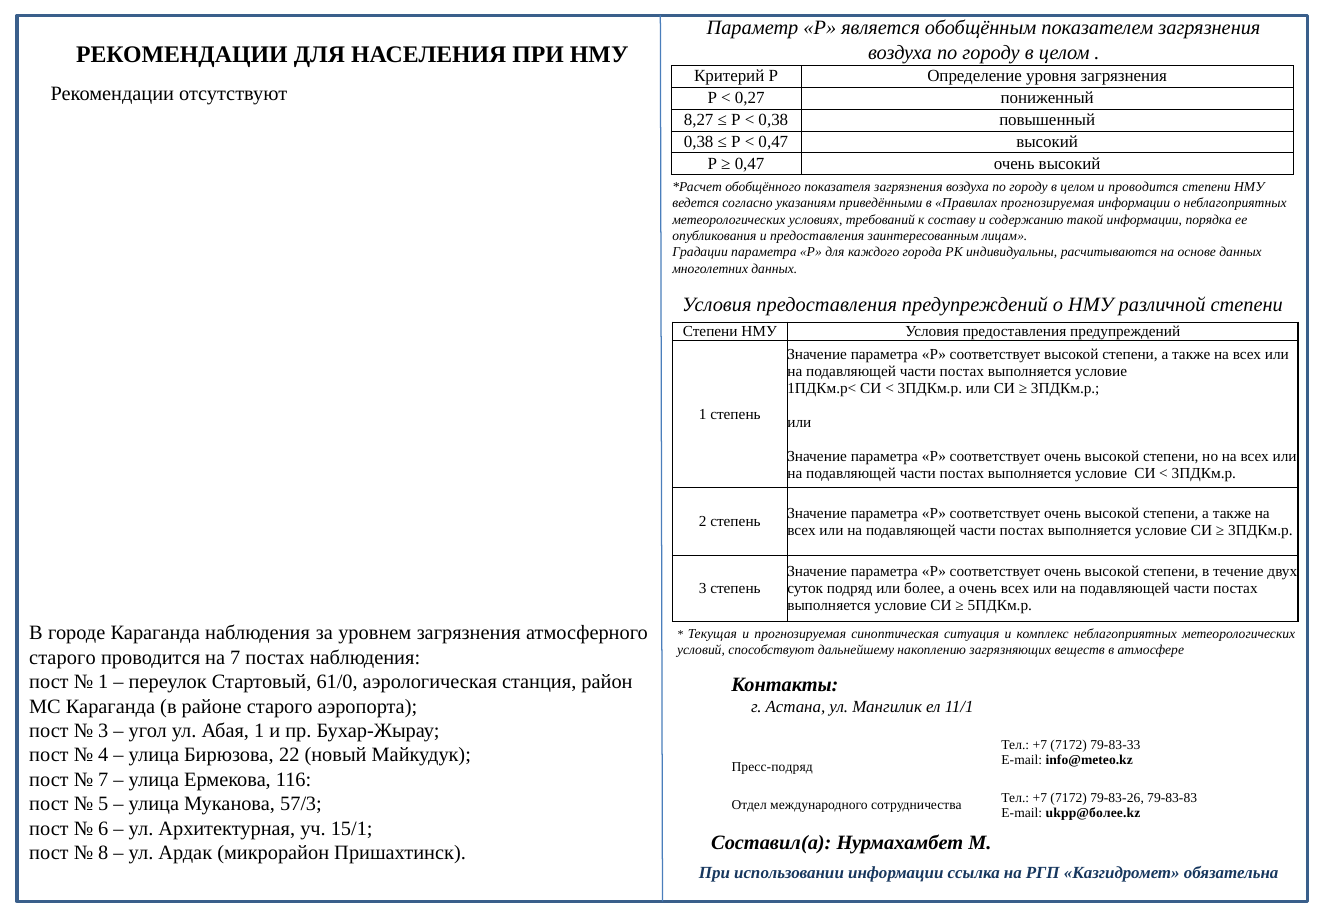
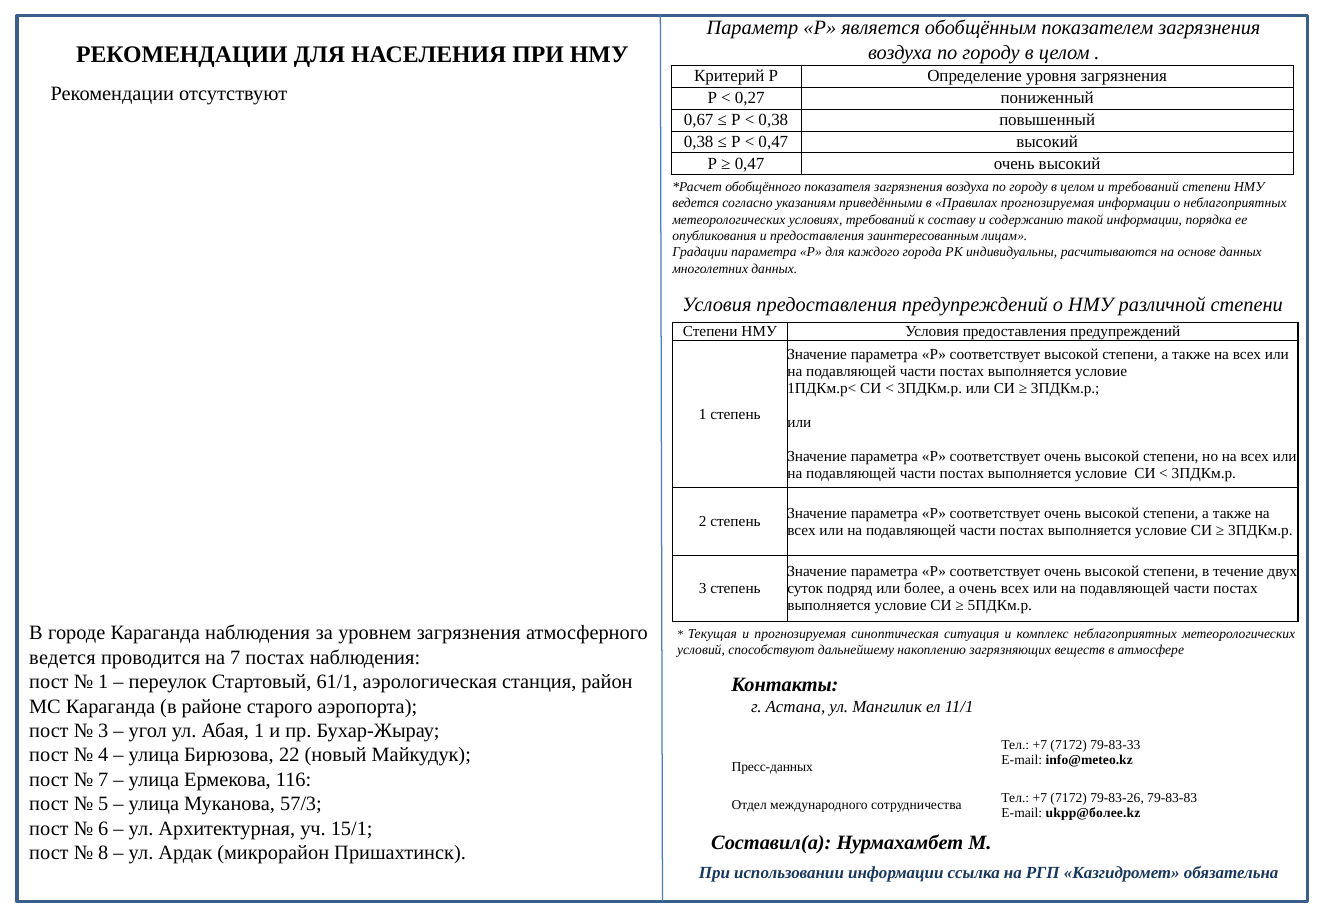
8,27: 8,27 -> 0,67 (699, 120)
и проводится: проводится -> требований (1143, 187)
старого: старого -> ведется (62, 658)
61/0: 61/0 -> 61/1 (337, 682)
Пресс-подряд: Пресс-подряд -> Пресс-данных (772, 767)
